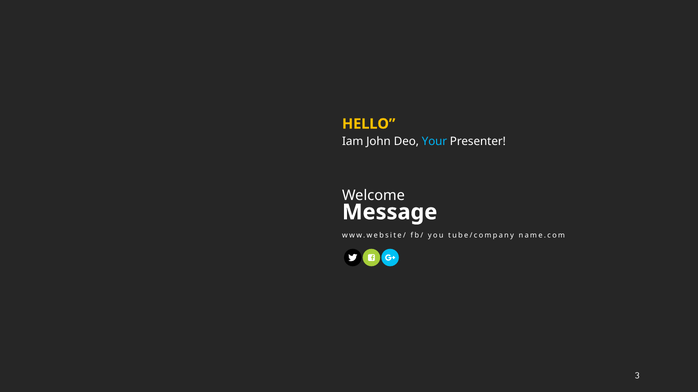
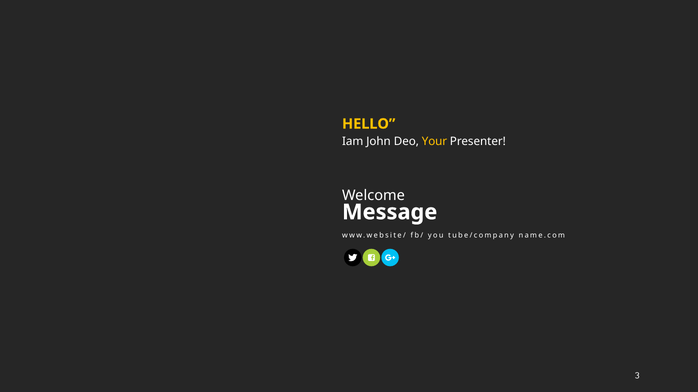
Your colour: light blue -> yellow (434, 142)
